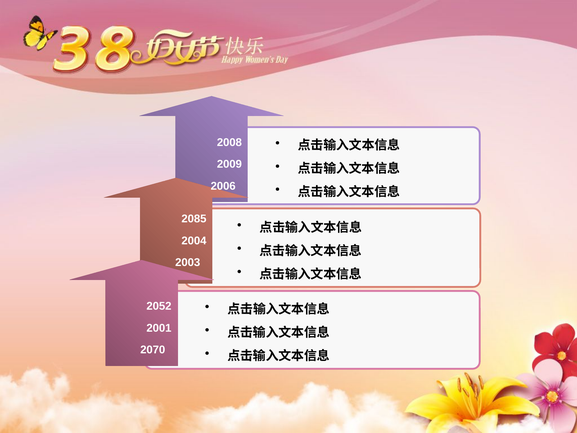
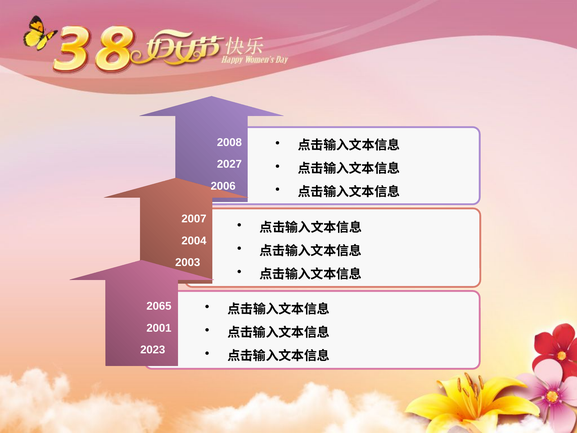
2009: 2009 -> 2027 (229, 164)
2085: 2085 -> 2007 (194, 219)
2052: 2052 -> 2065 (159, 306)
2070: 2070 -> 2023 (153, 350)
